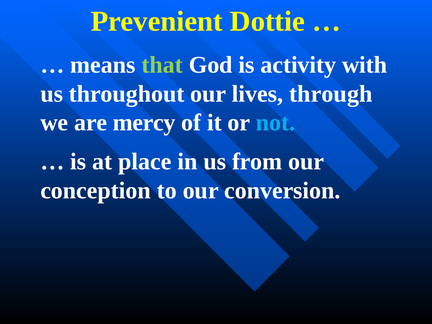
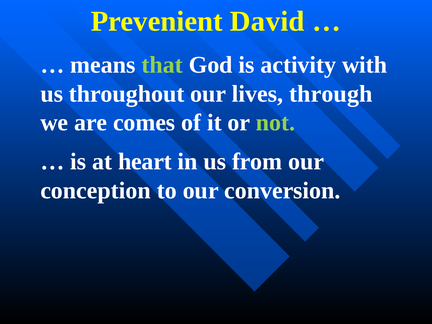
Dottie: Dottie -> David (267, 21)
mercy: mercy -> comes (144, 123)
not colour: light blue -> light green (275, 123)
place: place -> heart (145, 162)
